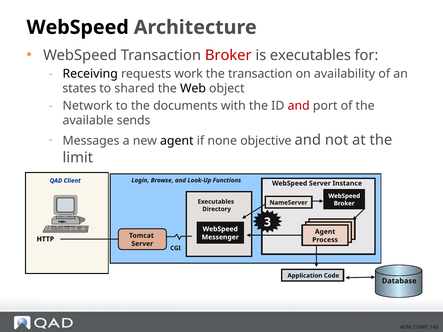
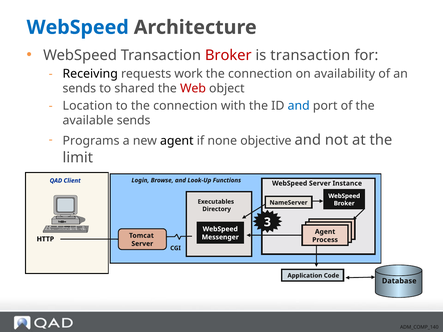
WebSpeed colour: black -> blue (78, 27)
is executables: executables -> transaction (310, 55)
transaction: transaction -> connection (260, 74)
states: states -> sends (79, 89)
Web colour: black -> red (193, 89)
Network: Network -> Location (88, 106)
to the documents: documents -> connection (185, 106)
and colour: red -> blue (299, 106)
Messages: Messages -> Programs (91, 141)
